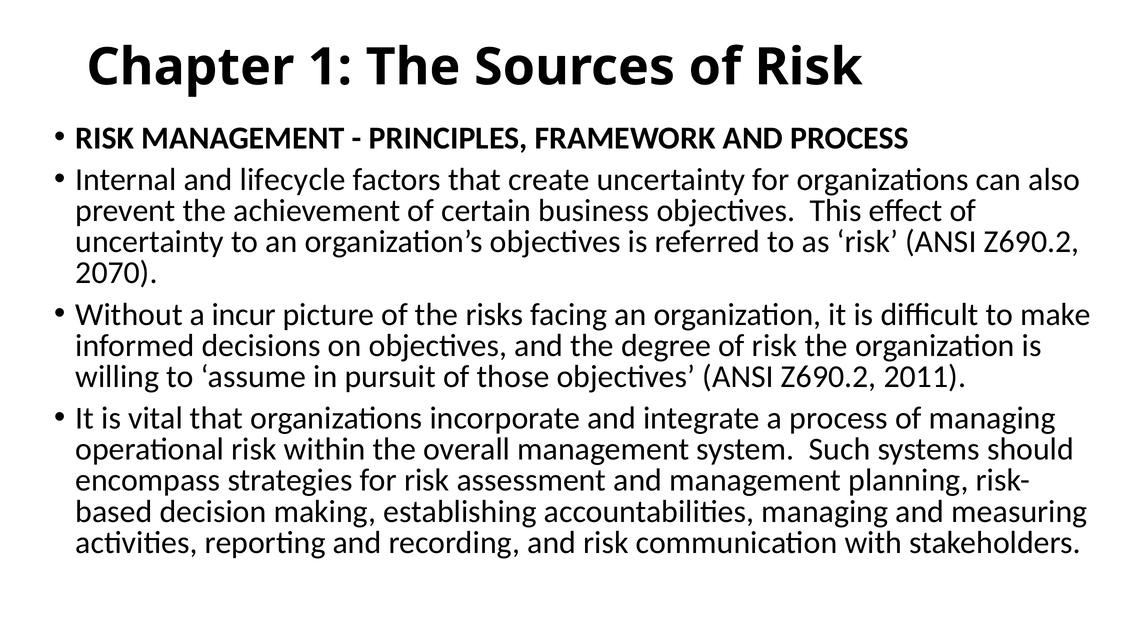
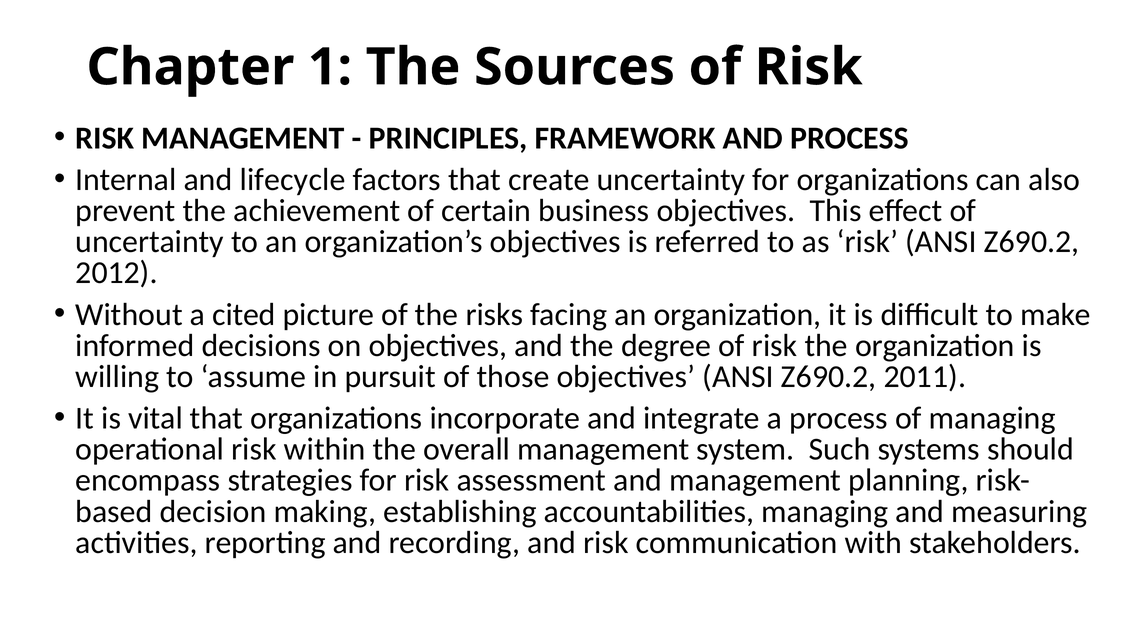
2070: 2070 -> 2012 (117, 273)
incur: incur -> cited (244, 315)
